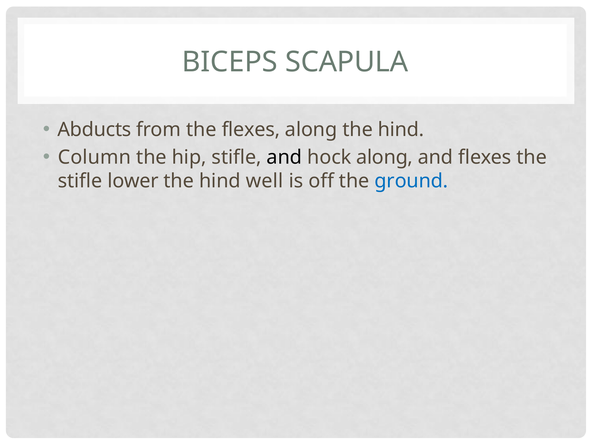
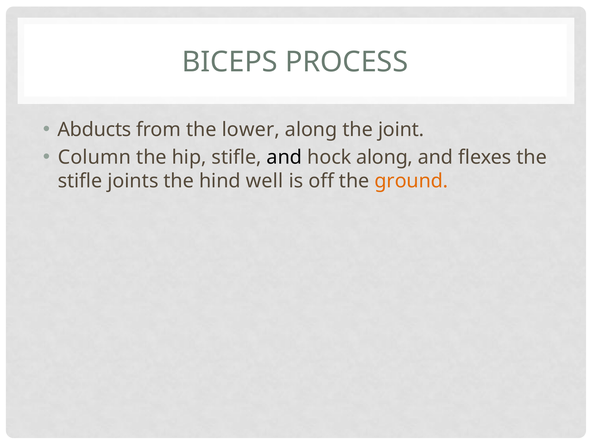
SCAPULA: SCAPULA -> PROCESS (347, 62)
the flexes: flexes -> lower (251, 130)
along the hind: hind -> joint (401, 130)
lower: lower -> joints (133, 181)
ground colour: blue -> orange (411, 181)
